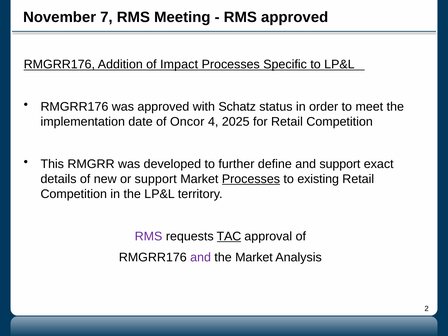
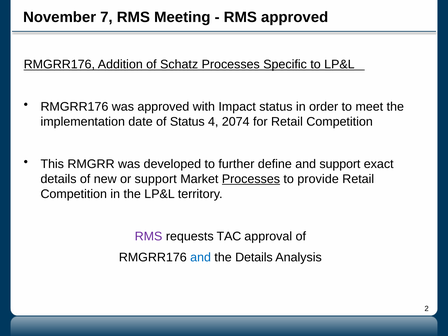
Impact: Impact -> Schatz (179, 64)
Schatz: Schatz -> Impact (237, 107)
of Oncor: Oncor -> Status (187, 122)
2025: 2025 -> 2074 (236, 122)
existing: existing -> provide (318, 179)
TAC underline: present -> none (229, 236)
and colour: purple -> blue (201, 257)
the Market: Market -> Details (254, 257)
